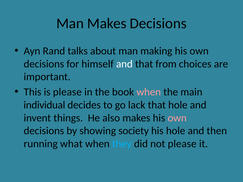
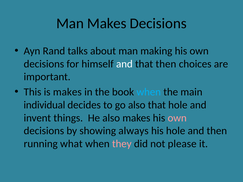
that from: from -> then (166, 64)
is please: please -> makes (67, 92)
when colour: pink -> light blue (149, 92)
go lack: lack -> also (137, 105)
society: society -> always (134, 131)
they colour: light blue -> pink (122, 144)
